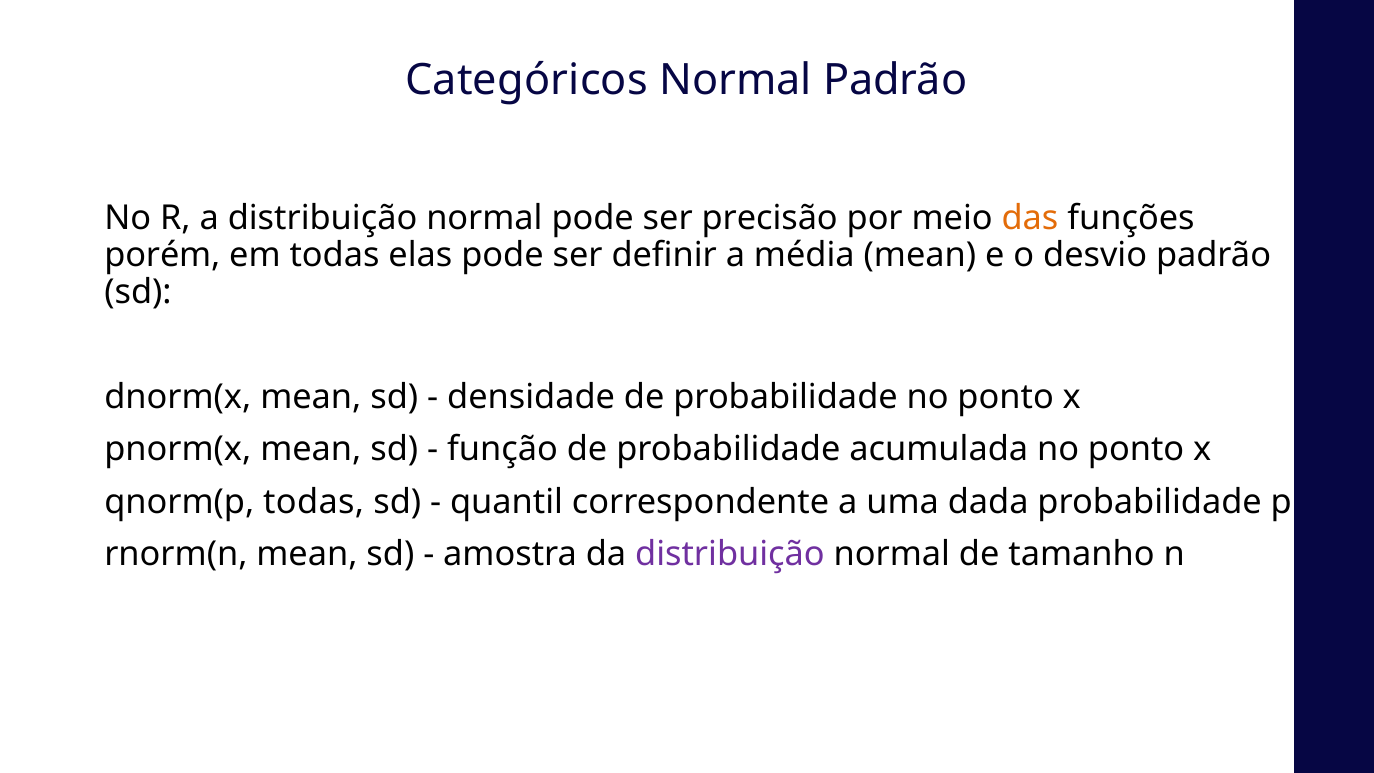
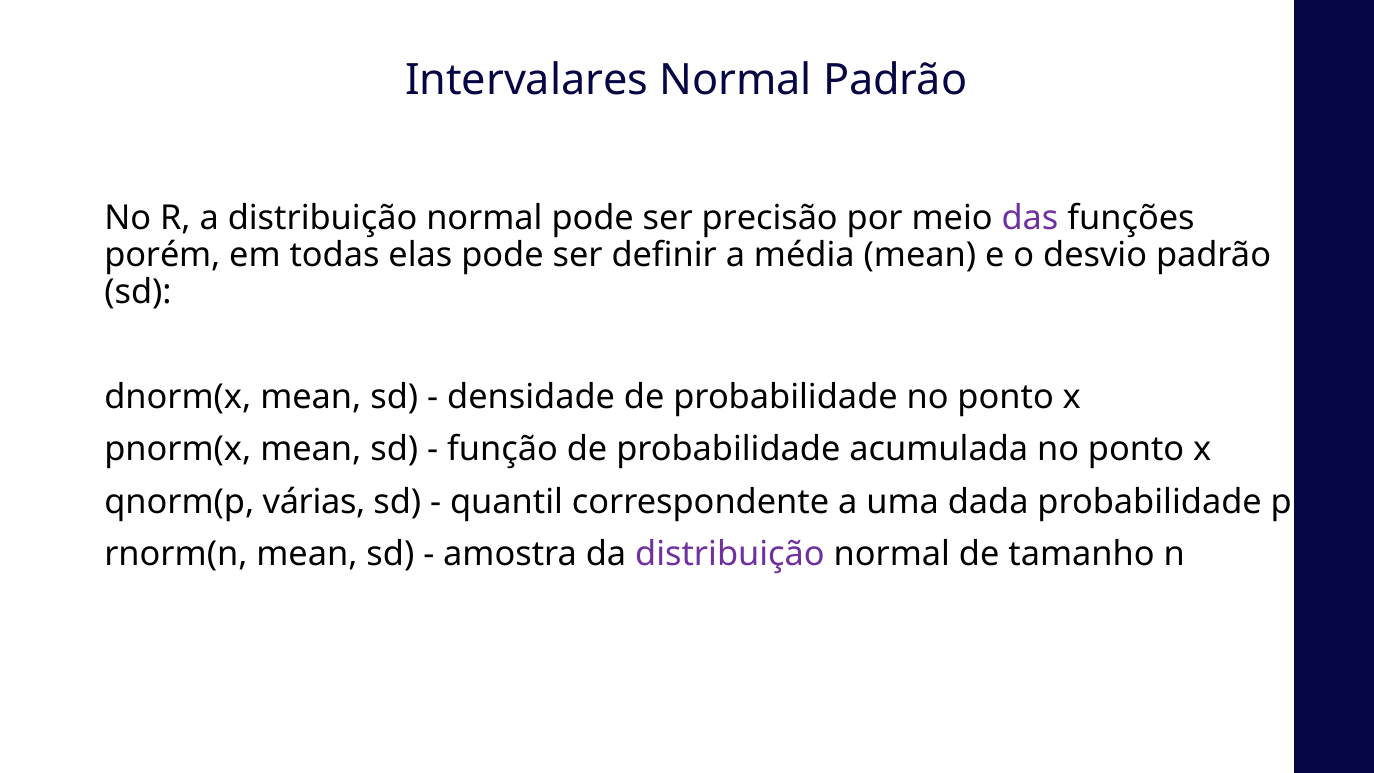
Categóricos: Categóricos -> Intervalares (527, 80)
das colour: orange -> purple (1030, 218)
qnorm(p todas: todas -> várias (314, 502)
